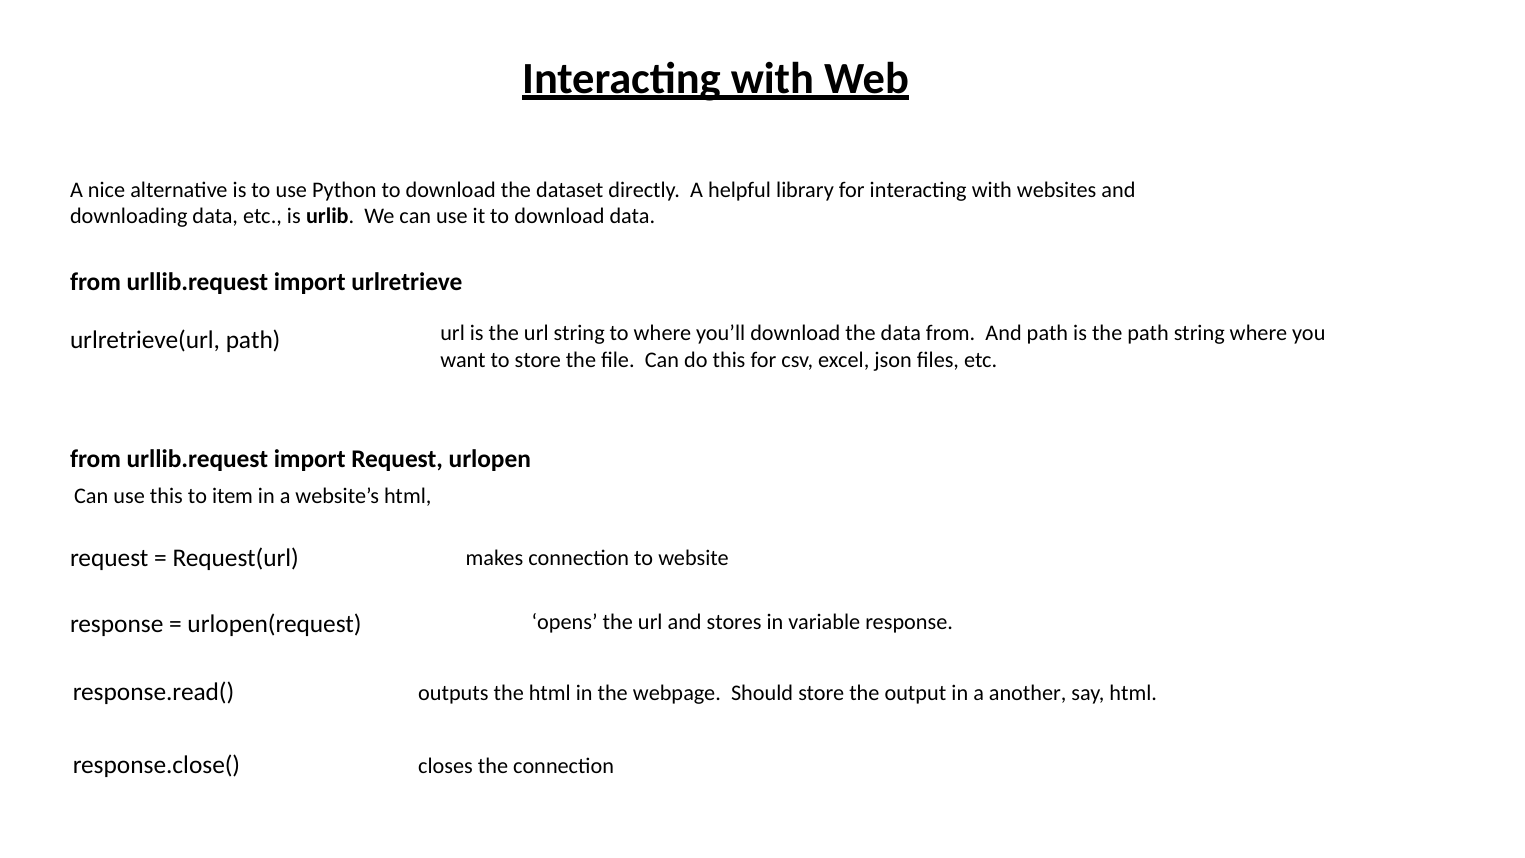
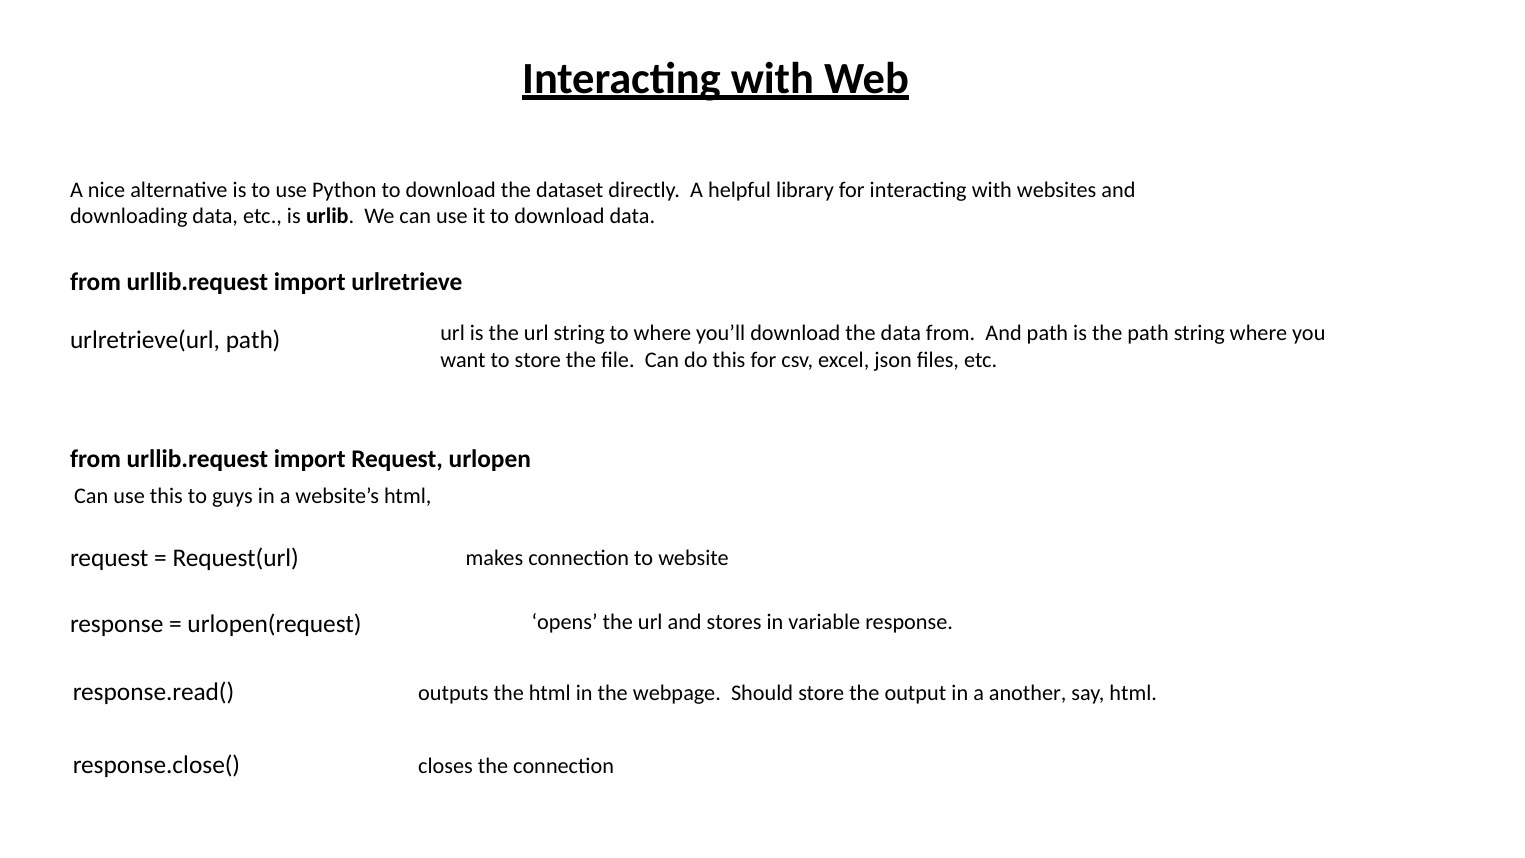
item: item -> guys (232, 496)
